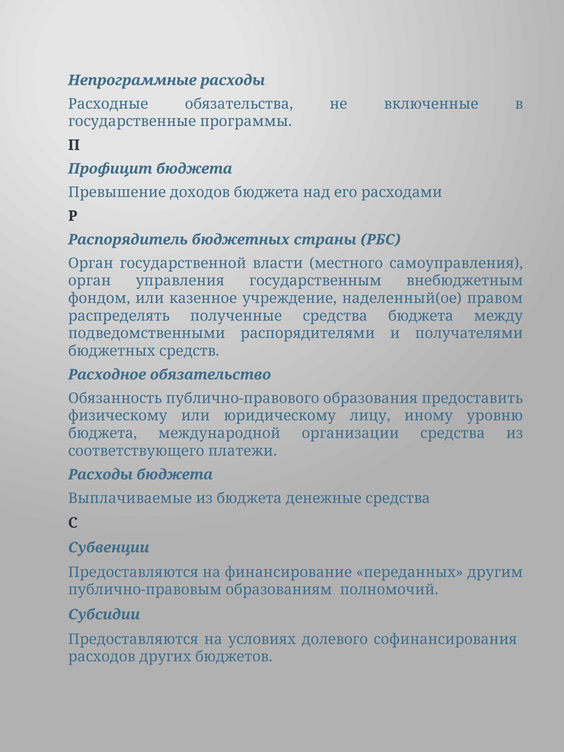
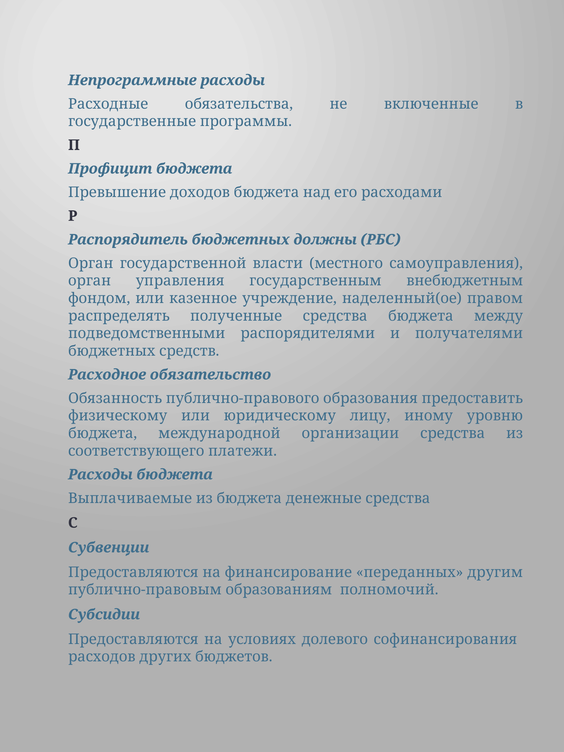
страны: страны -> должны (325, 240)
